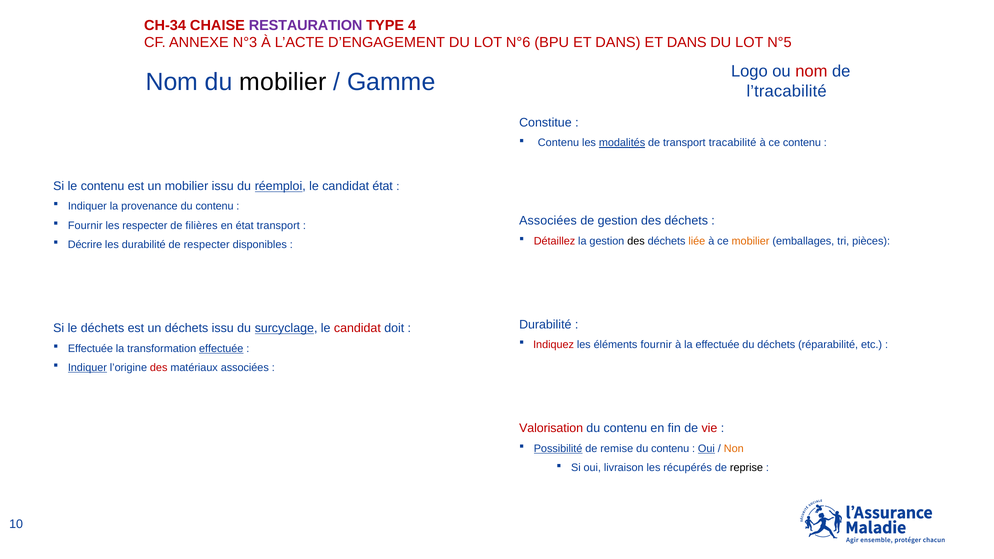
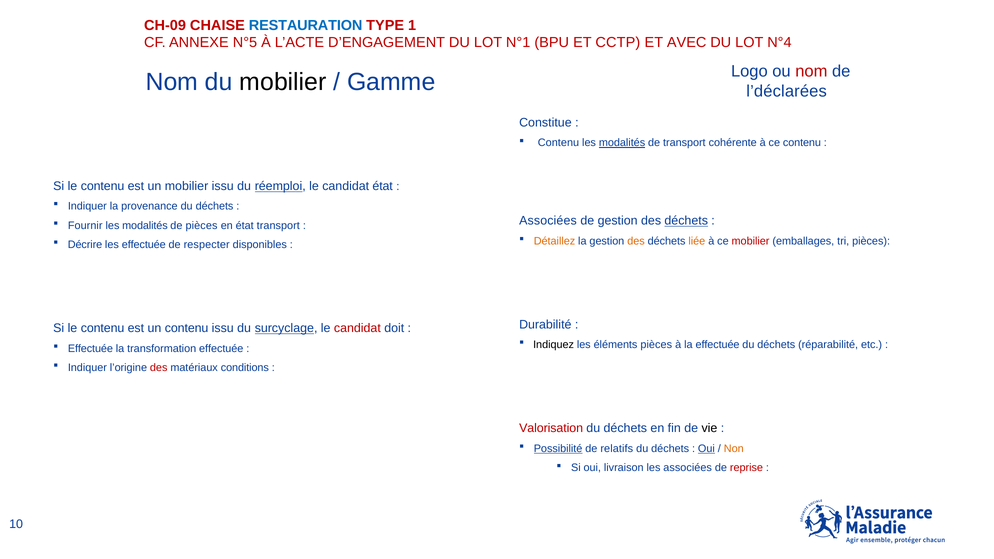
CH-34: CH-34 -> CH-09 (165, 25)
RESTAURATION colour: purple -> blue (306, 25)
4: 4 -> 1 (412, 25)
N°3: N°3 -> N°5 (245, 43)
N°6: N°6 -> N°1 (518, 43)
BPU ET DANS: DANS -> CCTP (618, 43)
DANS: DANS -> AVEC (687, 43)
N°5: N°5 -> N°4 (779, 43)
l’tracabilité: l’tracabilité -> l’déclarées (787, 91)
tracabilité: tracabilité -> cohérente (733, 143)
provenance du contenu: contenu -> déchets (215, 206)
déchets underline: none -> present (686, 221)
respecter: respecter -> modalités (145, 226)
de filières: filières -> pièces (202, 226)
Détaillez colour: red -> orange (555, 241)
des colour: black -> orange (636, 241)
mobilier colour: orange -> red (751, 241)
les durabilité: durabilité -> effectuée (144, 245)
déchets: déchets -> contenu (103, 328)
un déchets: déchets -> contenu (187, 328)
Indiquez colour: red -> black (554, 345)
éléments fournir: fournir -> pièces (656, 345)
effectuée underline: present -> none (221, 349)
Indiquer underline: present -> none (87, 368)
matériaux associées: associées -> conditions (245, 368)
contenu: contenu -> déchets (625, 428)
vie colour: red -> black (709, 428)
remise: remise -> relatifs (617, 449)
contenu: contenu -> déchets (670, 449)
les récupérés: récupérés -> associées (688, 468)
reprise colour: black -> red (746, 468)
